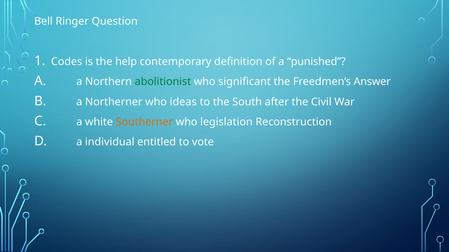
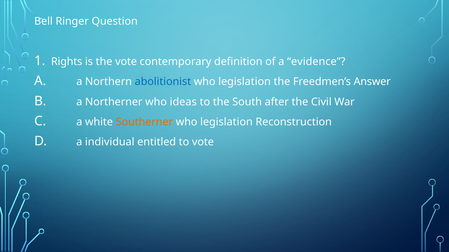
Codes: Codes -> Rights (67, 62)
the help: help -> vote (126, 62)
punished: punished -> evidence (316, 62)
abolitionist colour: green -> blue (163, 82)
significant: significant -> legislation (245, 82)
